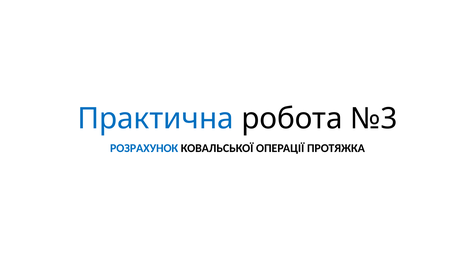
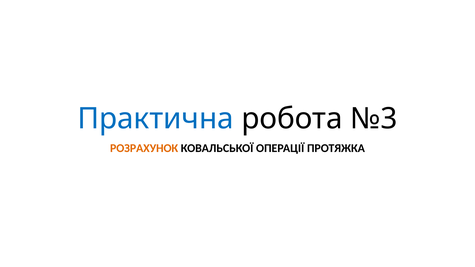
РОЗРАХУНОК colour: blue -> orange (144, 148)
